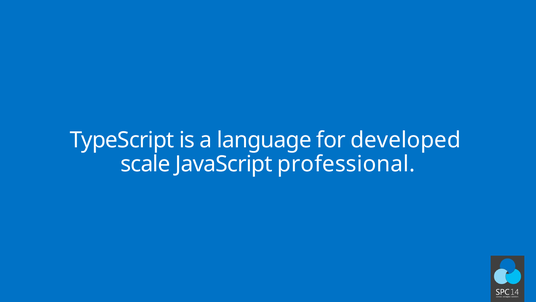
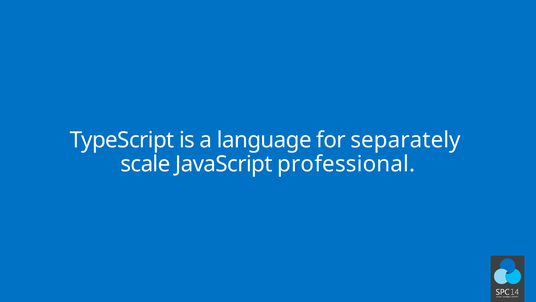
developed: developed -> separately (406, 140)
